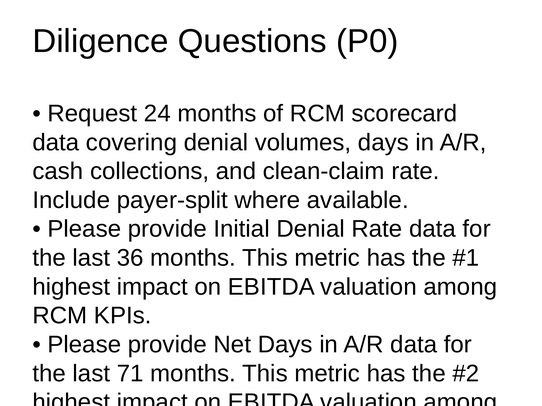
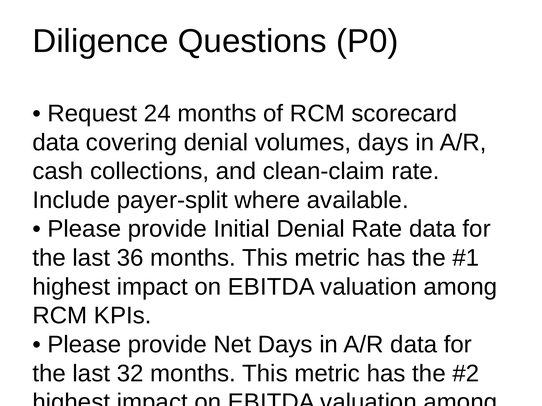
71: 71 -> 32 (130, 374)
